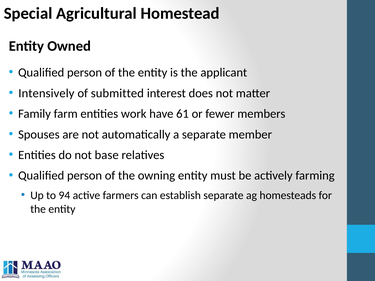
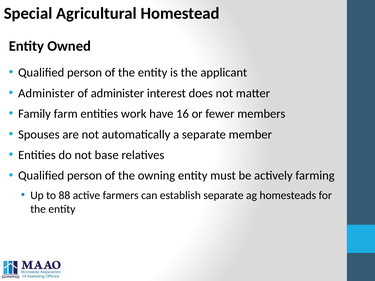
Intensively: Intensively -> Administer (46, 93)
of submitted: submitted -> administer (117, 93)
61: 61 -> 16 (183, 114)
94: 94 -> 88 (64, 195)
